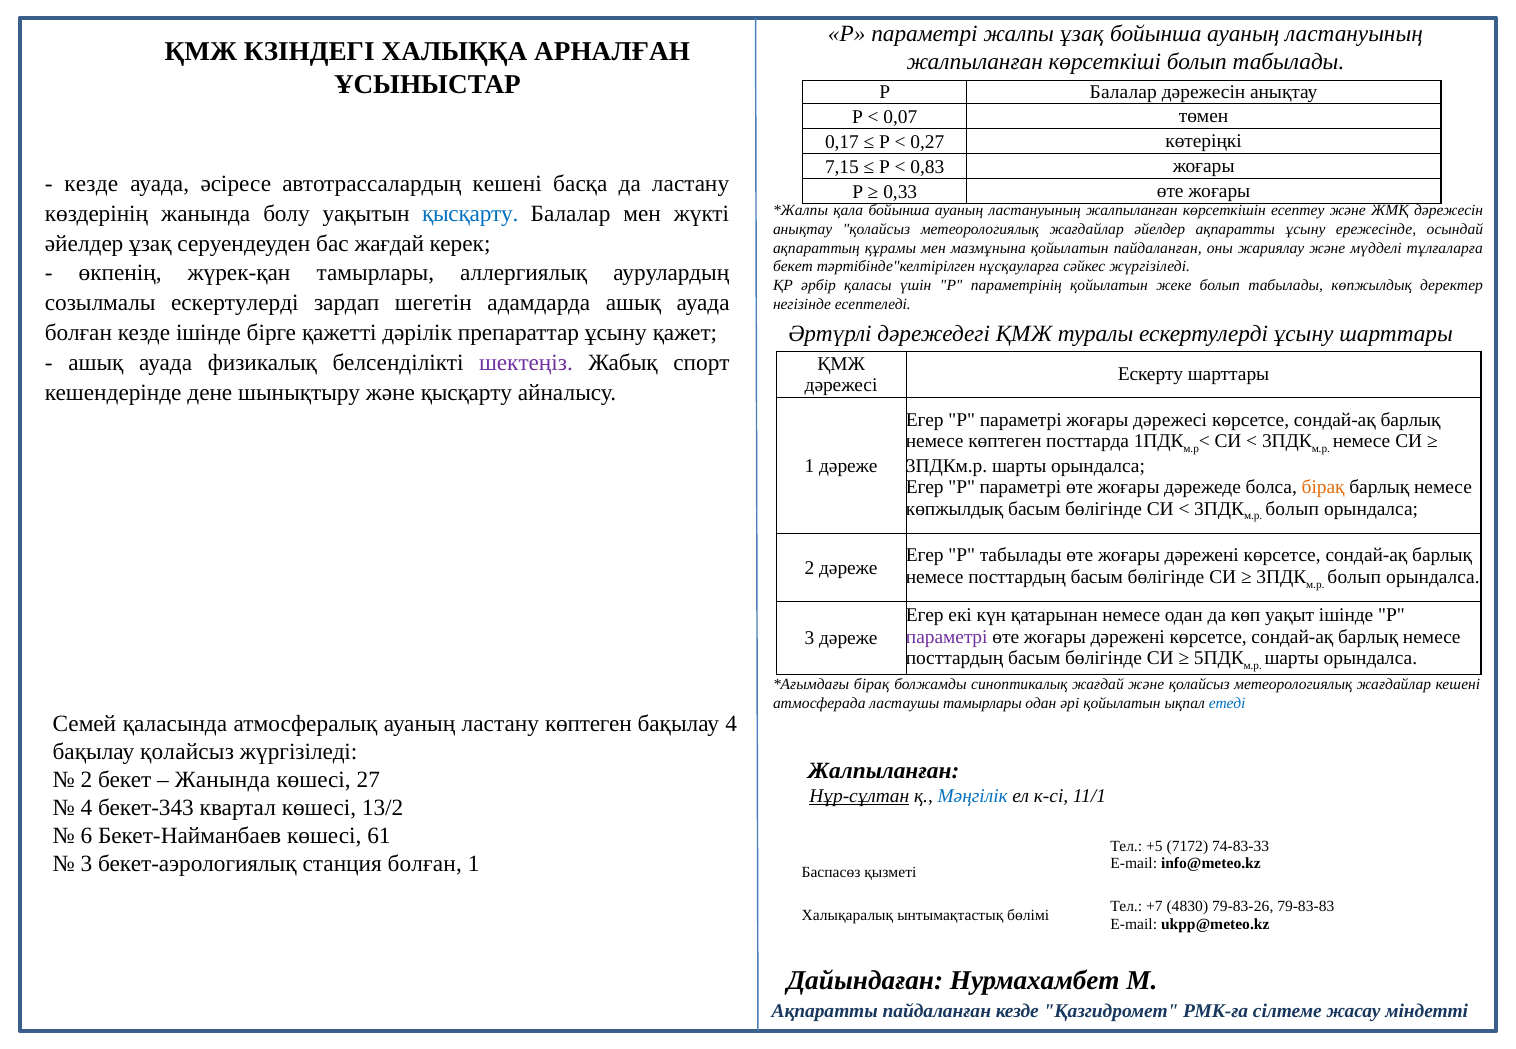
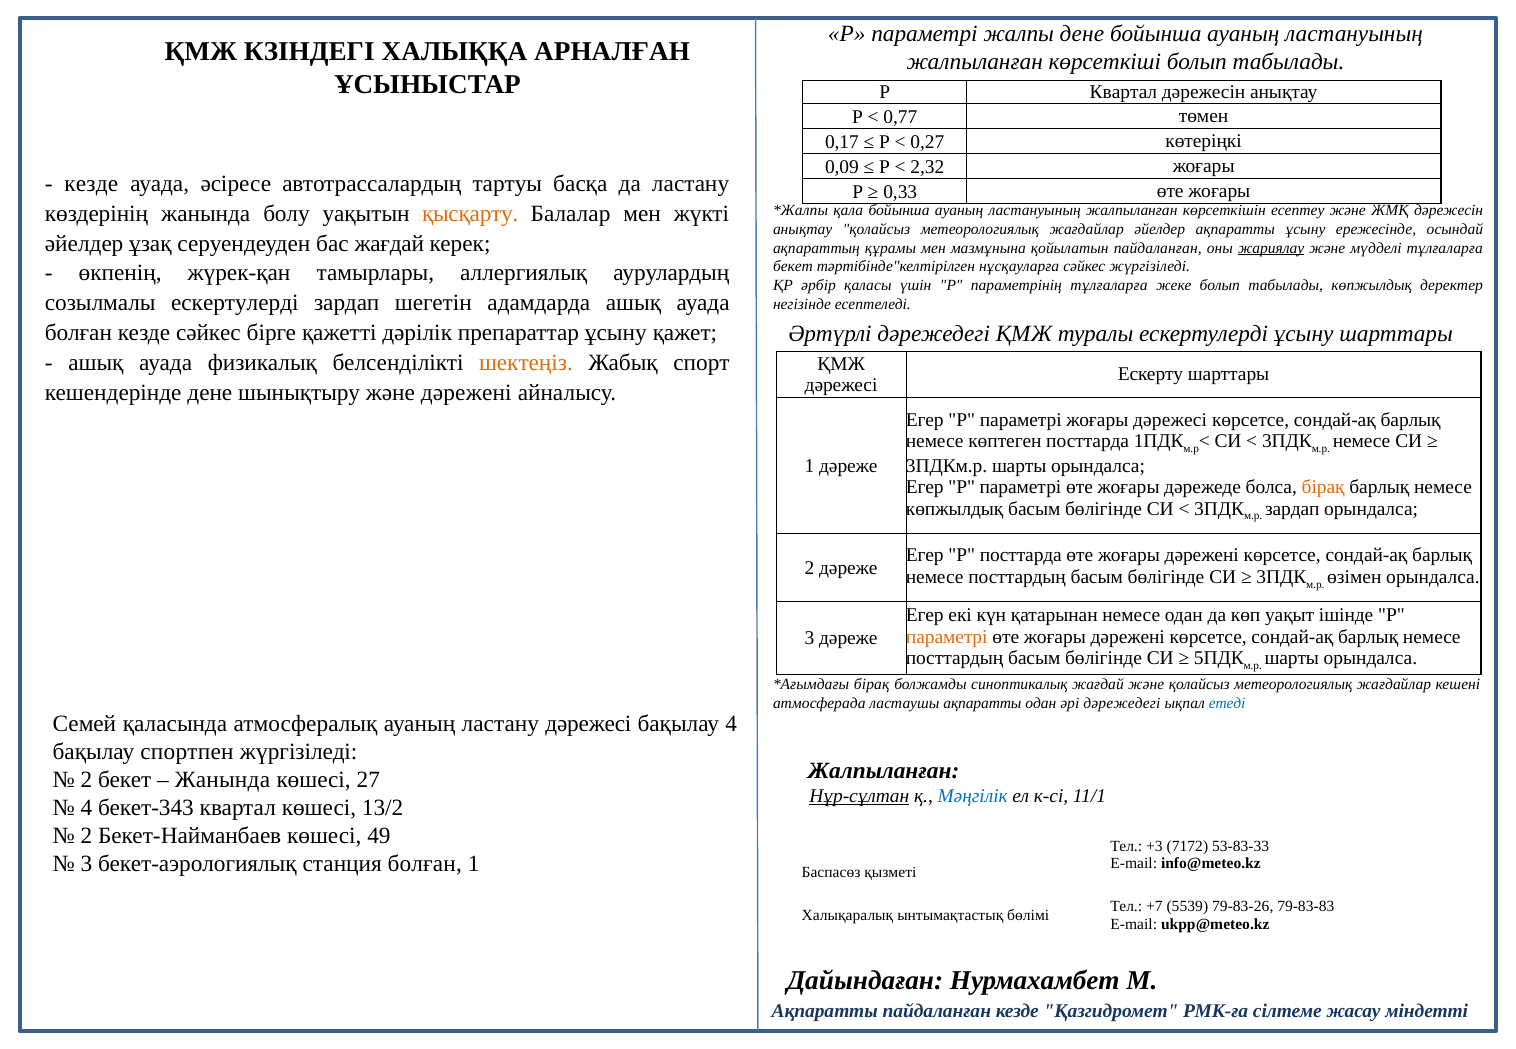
жалпы ұзақ: ұзақ -> дене (1082, 34)
Р Балалар: Балалар -> Квартал (1123, 92)
0,07: 0,07 -> 0,77 (900, 117)
7,15: 7,15 -> 0,09 (842, 167)
0,83: 0,83 -> 2,32 (927, 167)
автотрассалардың кешені: кешені -> тартуы (507, 184)
қысқарту colour: blue -> orange (470, 214)
жариялау underline: none -> present (1271, 248)
параметрінің қойылатын: қойылатын -> тұлғаларға (1109, 285)
кезде ішінде: ішінде -> сәйкес (208, 333)
шектеңіз colour: purple -> orange (526, 363)
және қысқарту: қысқарту -> дәрежені (466, 393)
болып: болып -> зардап (1292, 509)
Р табылады: табылады -> посттарда (1021, 556)
болып: болып -> өзімен (1354, 577)
параметрі colour: purple -> orange (947, 637)
ластаушы тамырлары: тамырлары -> ақпаратты (982, 704)
әрі қойылатын: қойылатын -> дәрежедегі (1122, 704)
ластану көптеген: көптеген -> дәрежесі (588, 724)
бақылау қолайсыз: қолайсыз -> спортпен (187, 752)
6: 6 -> 2 (87, 836)
61: 61 -> 49 (379, 836)
+5: +5 -> +3 (1154, 847)
74-83-33: 74-83-33 -> 53-83-33 (1241, 847)
4830: 4830 -> 5539 (1187, 907)
